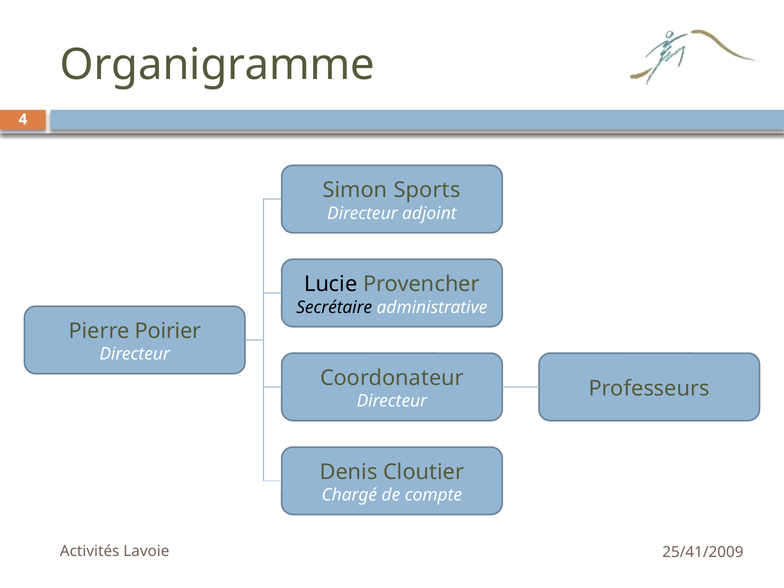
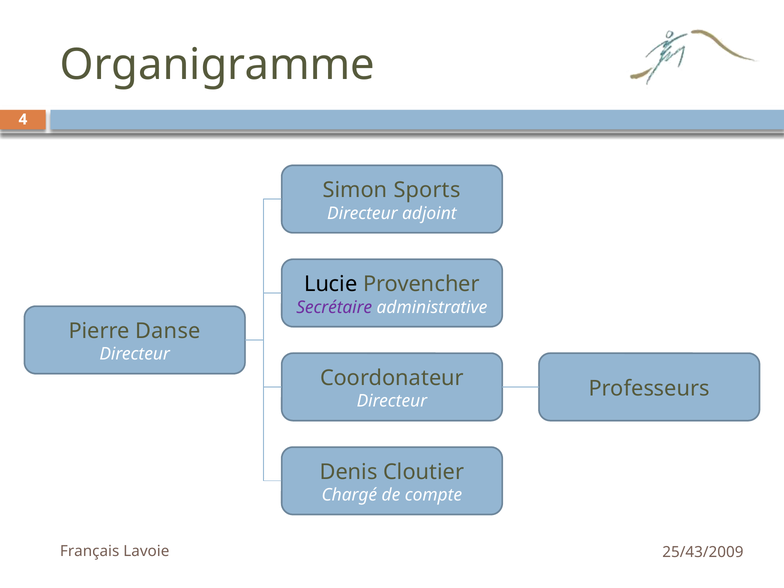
Secrétaire colour: black -> purple (334, 307)
Poirier: Poirier -> Danse (168, 331)
Activités: Activités -> Français (90, 551)
25/41/2009: 25/41/2009 -> 25/43/2009 (703, 552)
